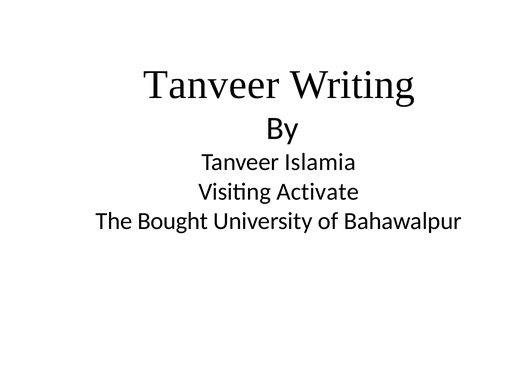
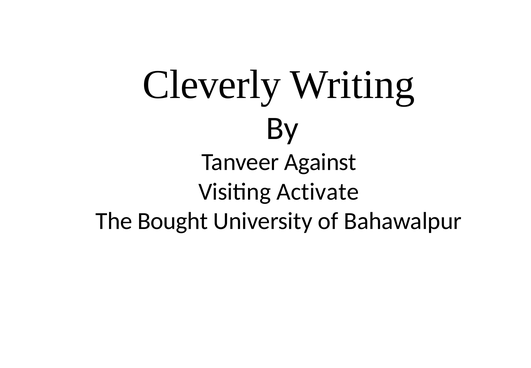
Tanveer: Tanveer -> Cleverly (212, 85)
Islamia: Islamia -> Against (320, 162)
